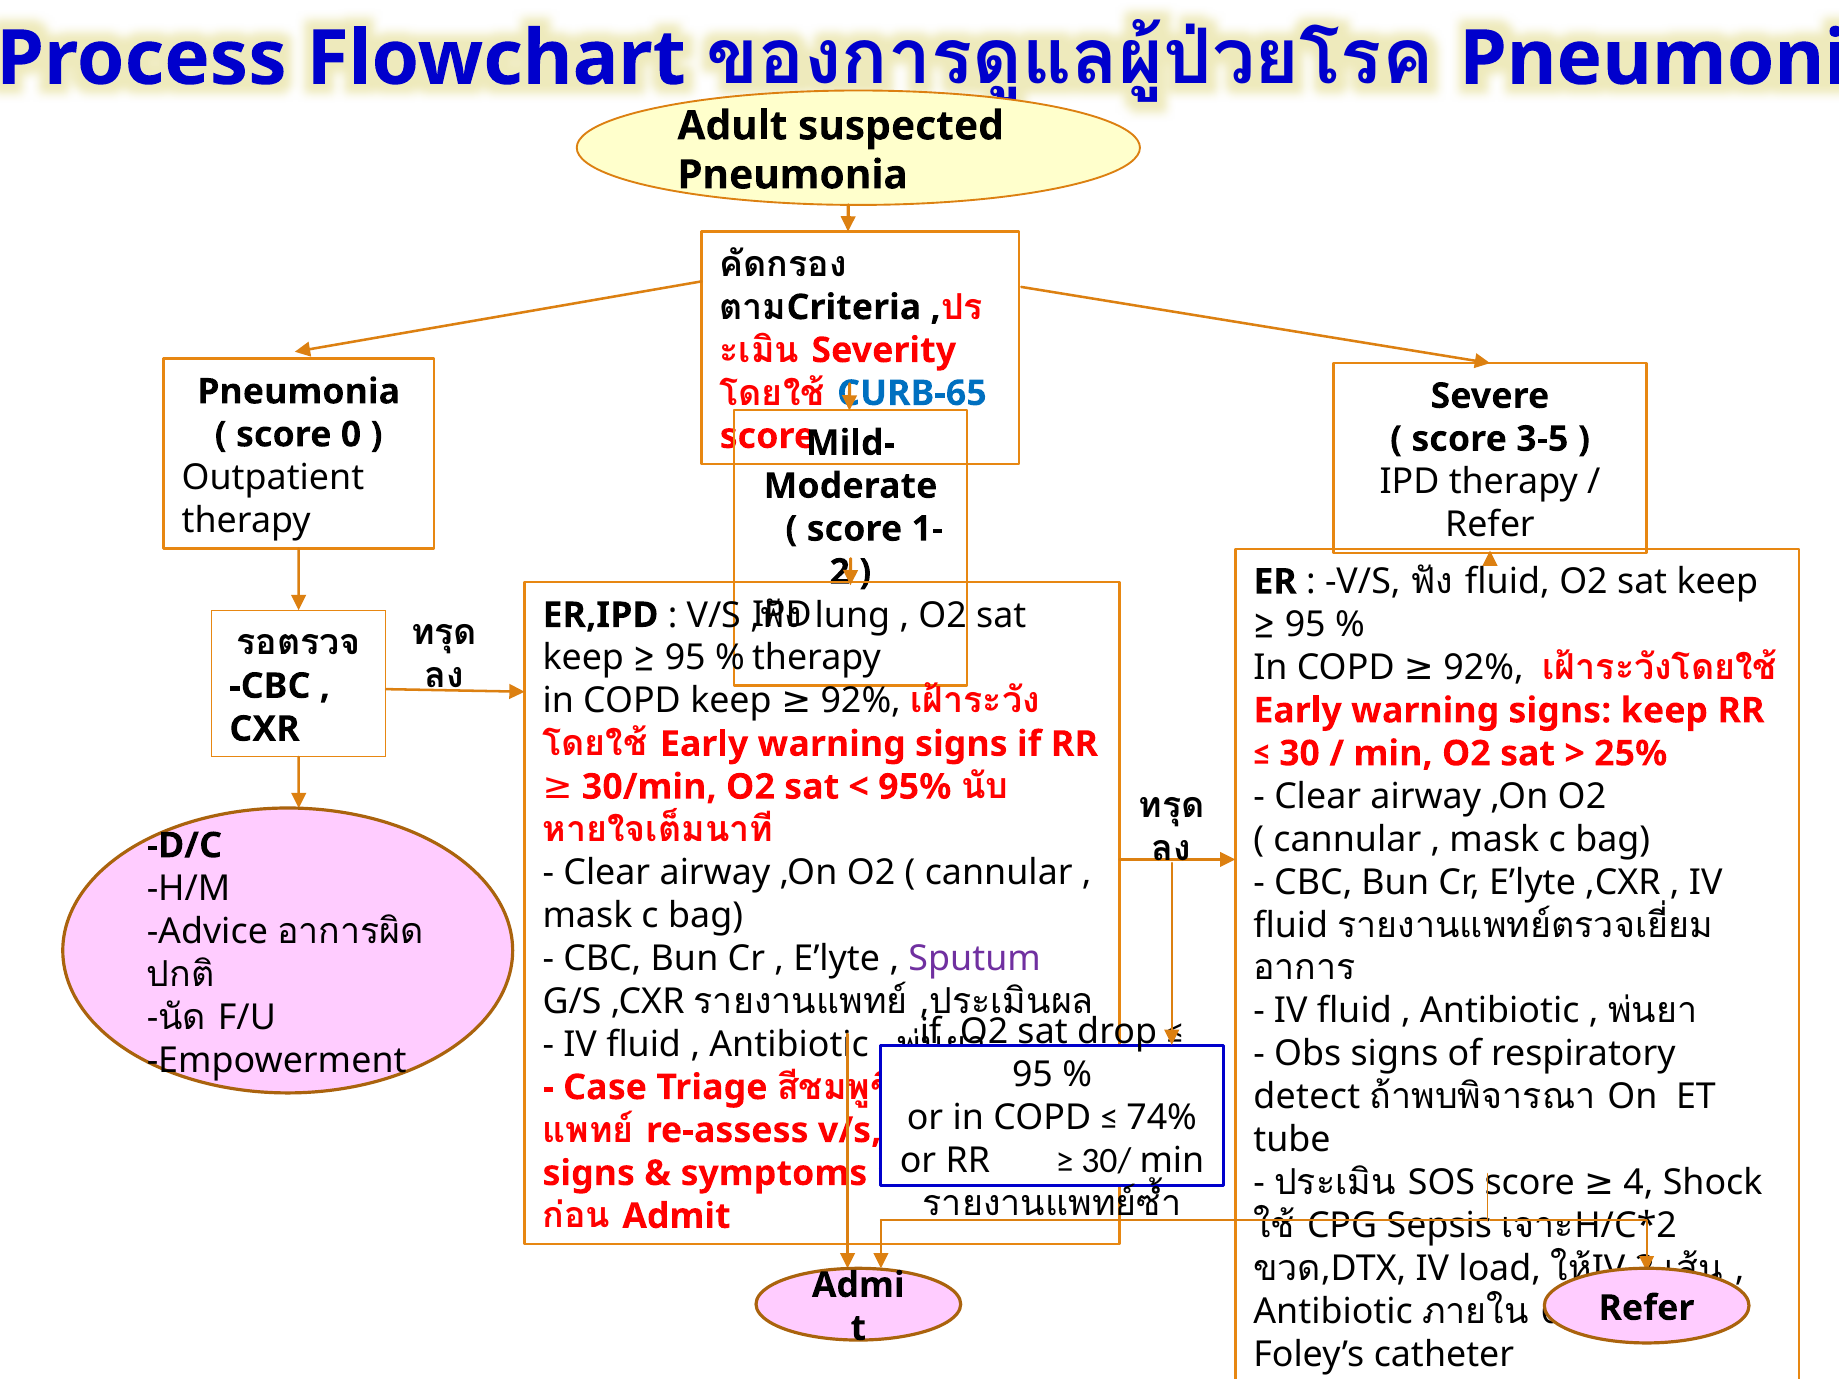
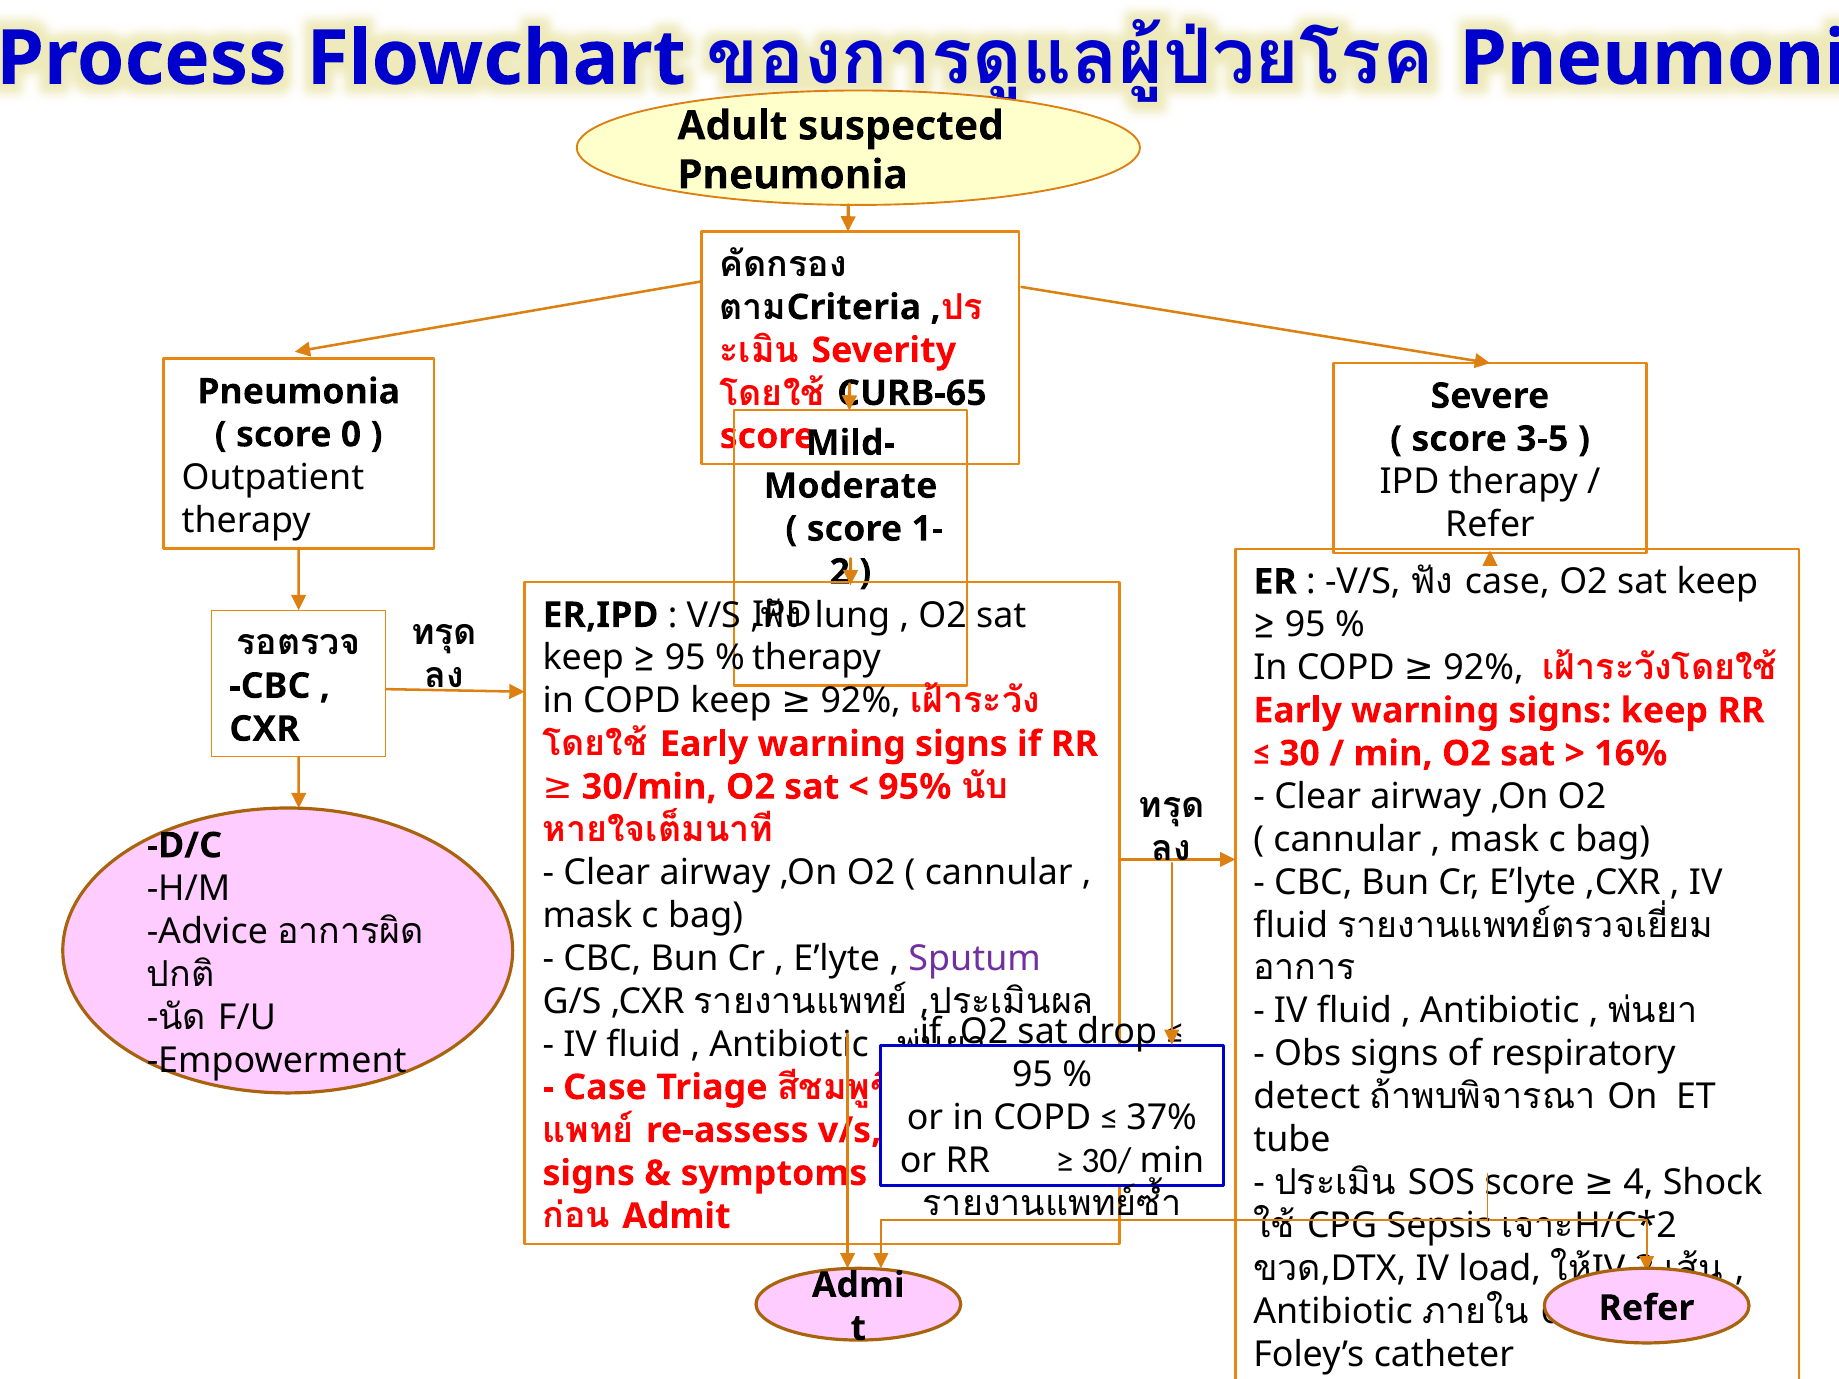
CURB-65 colour: blue -> black (912, 393)
fluid: fluid -> case (1507, 582)
25%: 25% -> 16% (1631, 754)
74%: 74% -> 37% (1162, 1118)
